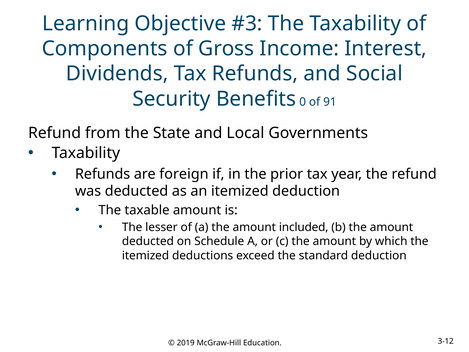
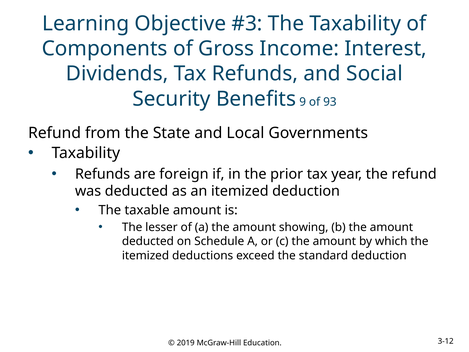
0: 0 -> 9 (303, 102)
91: 91 -> 93 (330, 102)
included: included -> showing (304, 227)
